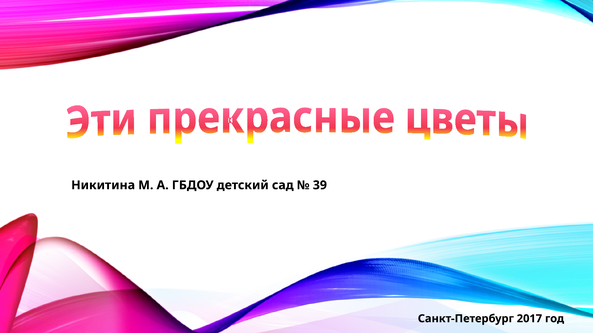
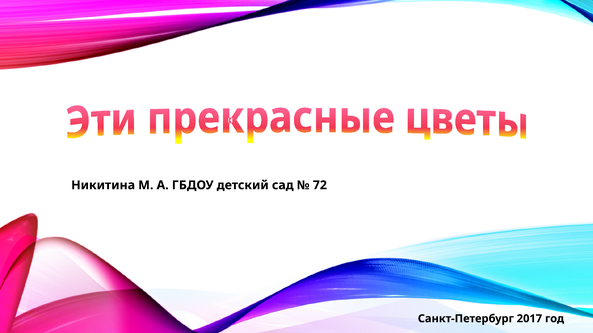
39: 39 -> 72 (320, 185)
